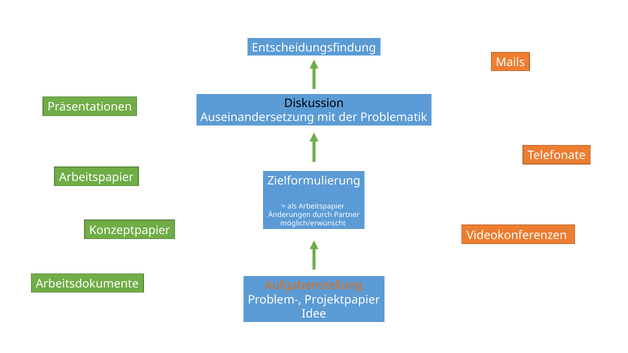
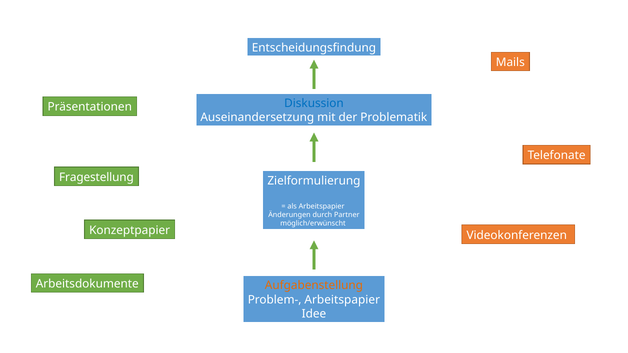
Diskussion colour: black -> blue (314, 104)
Arbeitspapier: Arbeitspapier -> Fragestellung (96, 177)
Problem- Projektpapier: Projektpapier -> Arbeitspapier (342, 300)
